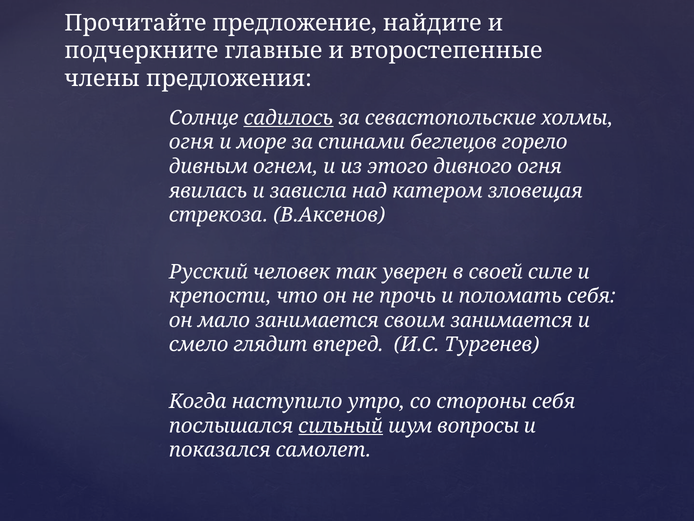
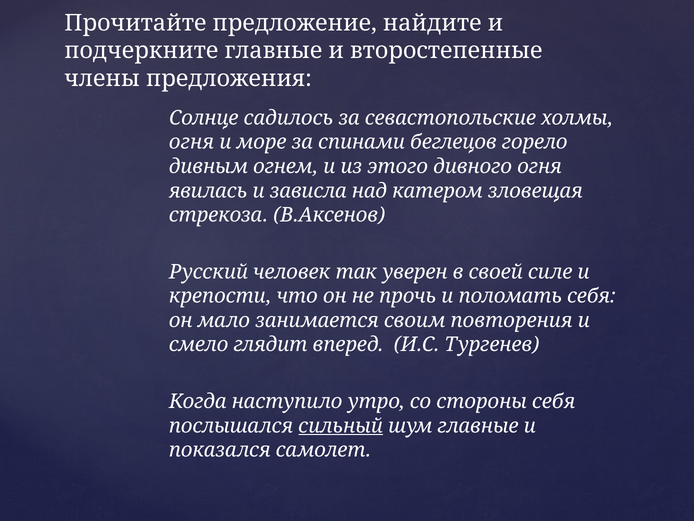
садилось underline: present -> none (288, 118)
своим занимается: занимается -> повторения (511, 320)
шум вопросы: вопросы -> главные (478, 425)
